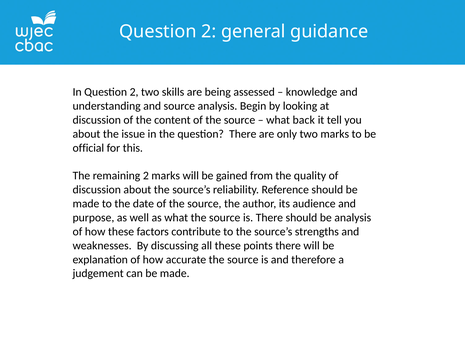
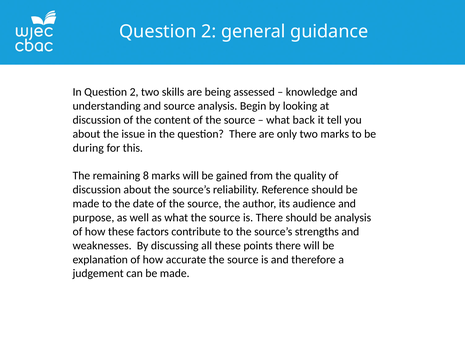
official: official -> during (88, 148)
remaining 2: 2 -> 8 (146, 176)
